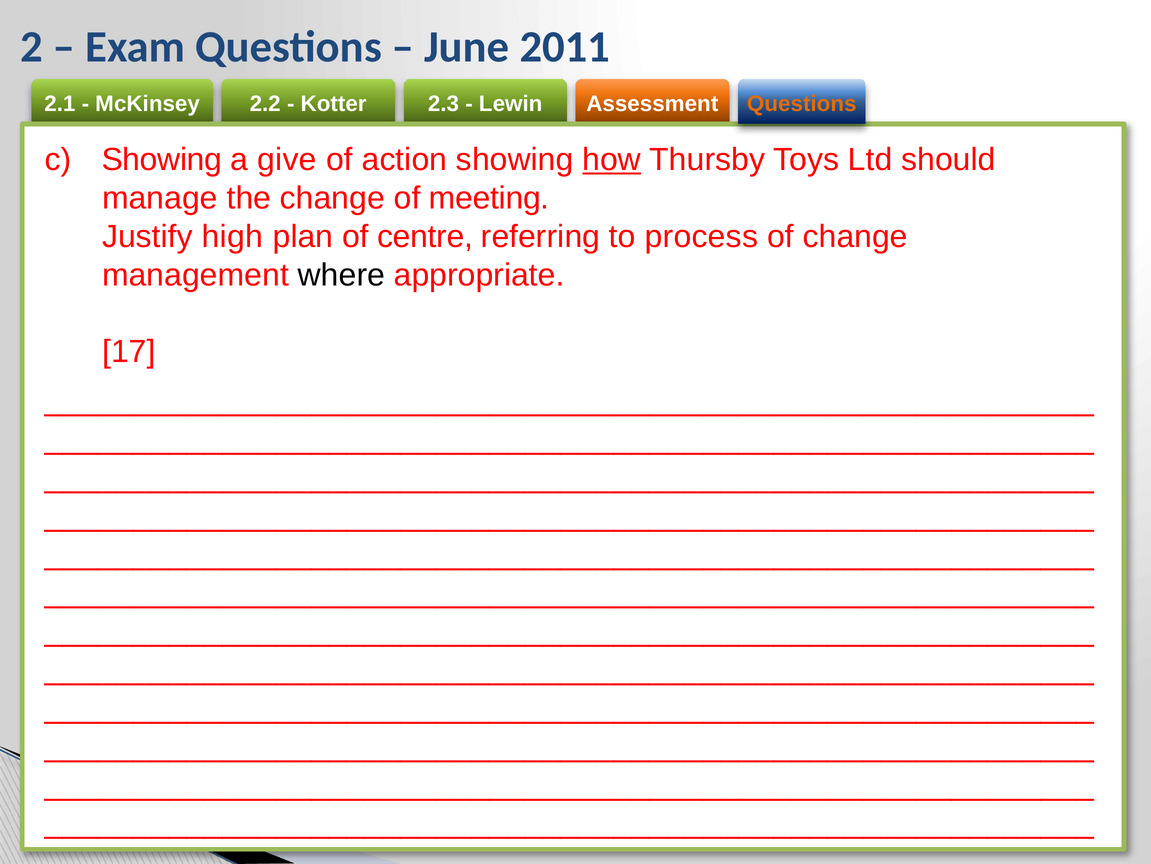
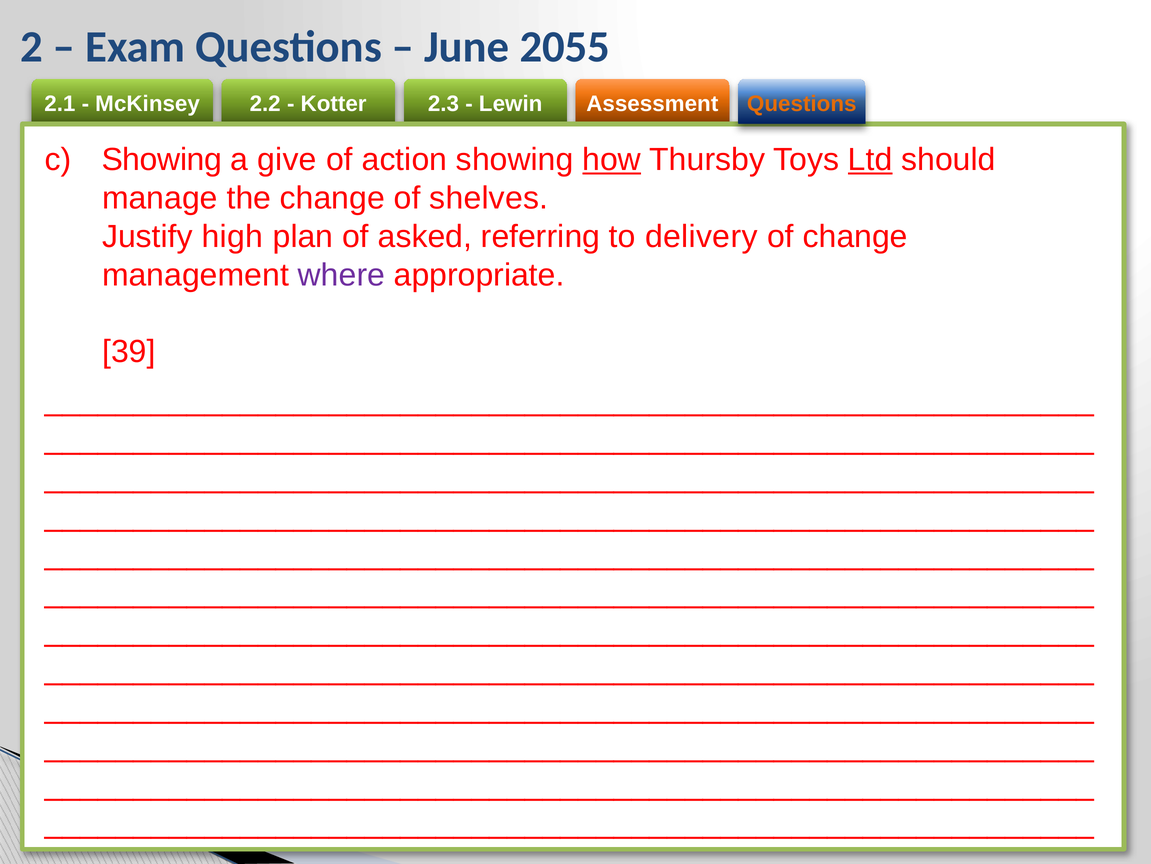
2011: 2011 -> 2055 (565, 47)
Ltd underline: none -> present (870, 160)
meeting: meeting -> shelves (489, 198)
centre: centre -> asked (425, 236)
process: process -> delivery (701, 236)
where colour: black -> purple (341, 275)
17: 17 -> 39 (129, 351)
